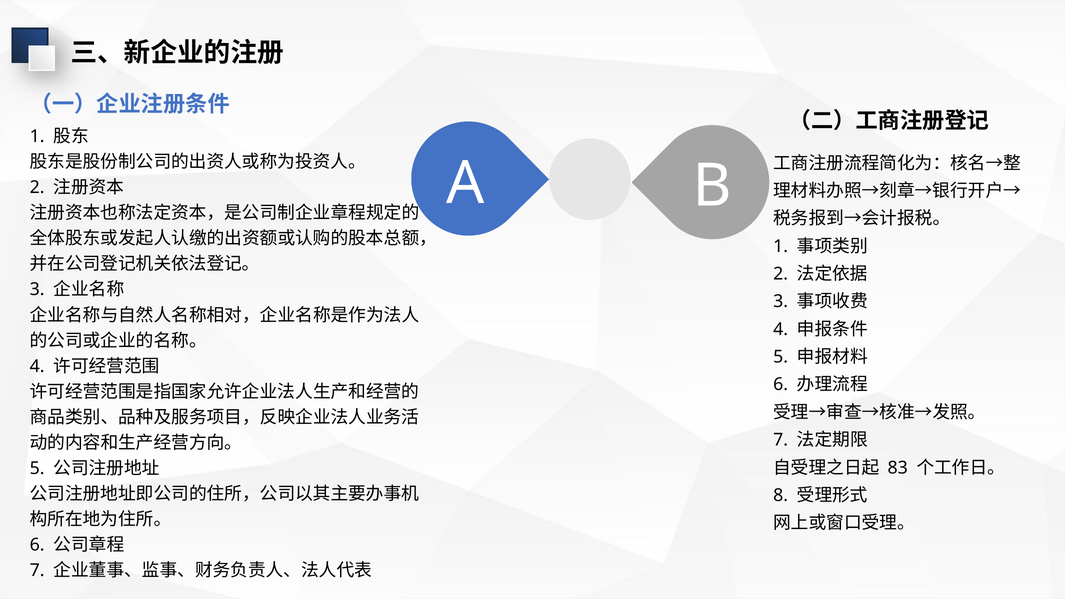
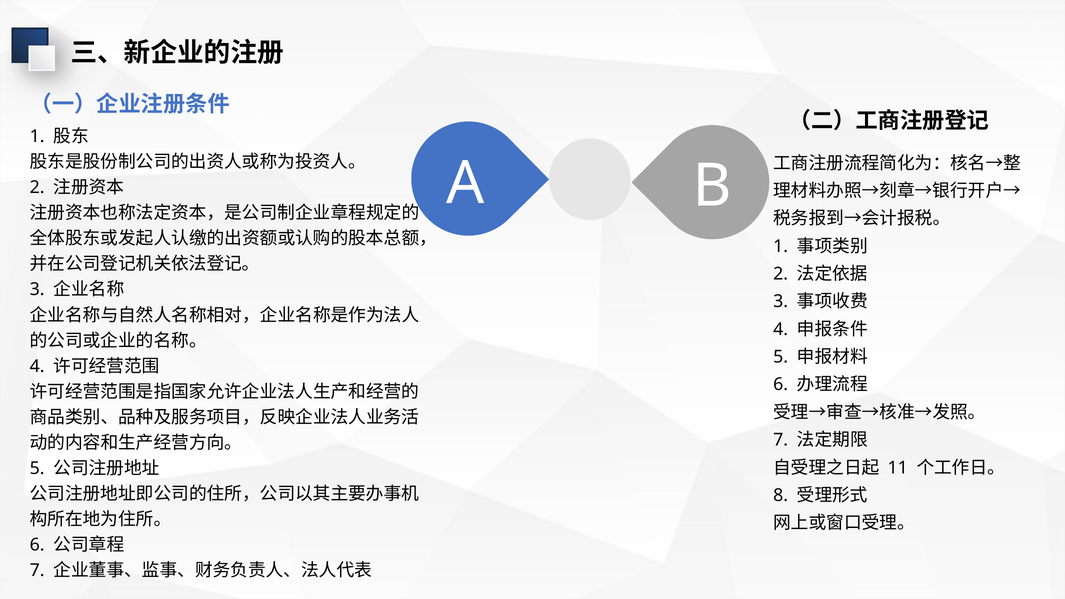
83: 83 -> 11 (898, 468)
